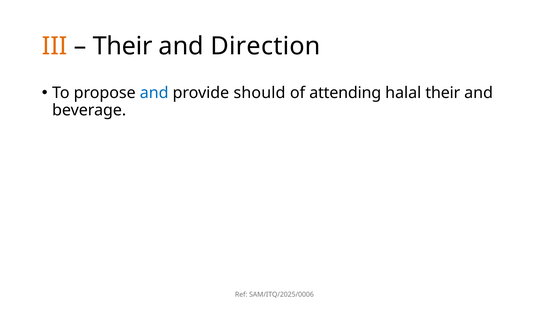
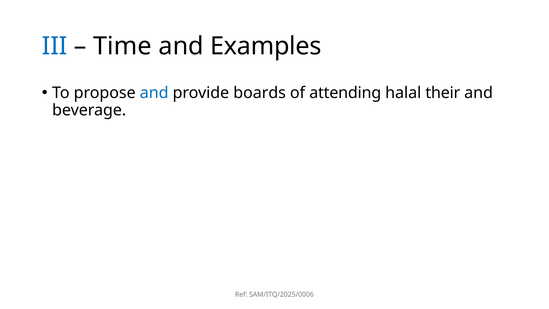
III colour: orange -> blue (55, 46)
Their: Their -> Time (122, 46)
Direction: Direction -> Examples (266, 46)
should: should -> boards (260, 93)
